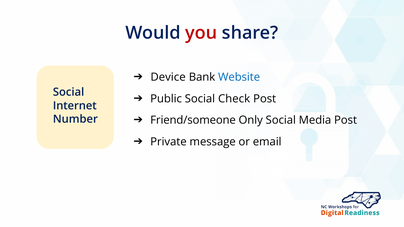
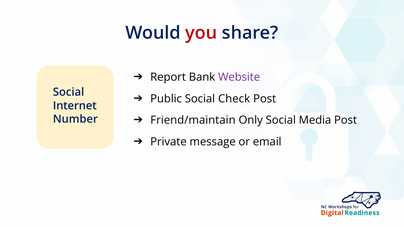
Device: Device -> Report (168, 77)
Website colour: blue -> purple (239, 77)
Friend/someone: Friend/someone -> Friend/maintain (193, 120)
